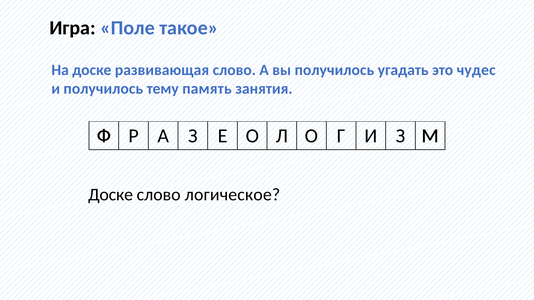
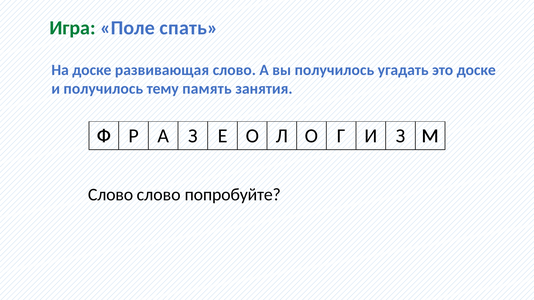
Игра colour: black -> green (72, 28)
такое: такое -> спать (189, 28)
это чудес: чудес -> доске (476, 70)
Доске: Доске -> Слово (111, 195)
логическое: логическое -> попробуйте (233, 195)
